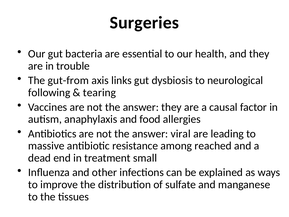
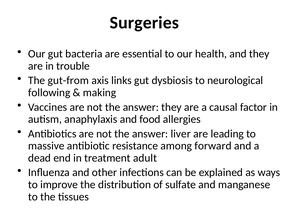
tearing: tearing -> making (100, 93)
viral: viral -> liver (181, 134)
reached: reached -> forward (213, 146)
small: small -> adult (145, 158)
